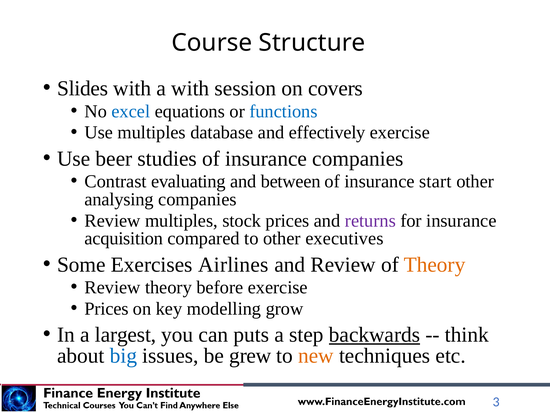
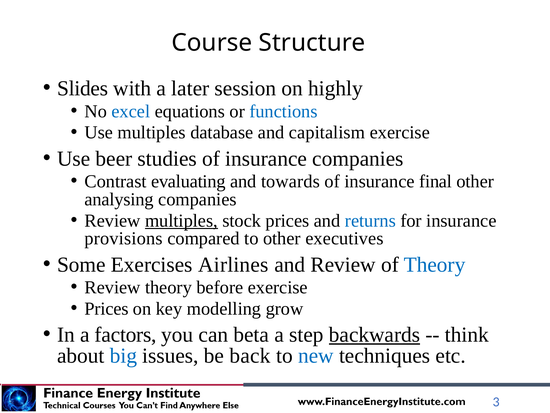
a with: with -> later (190, 88)
covers: covers -> highly (336, 88)
effectively: effectively -> capitalism (327, 132)
between: between -> towards (291, 181)
start: start -> final (436, 181)
multiples underline: none -> present (181, 220)
returns colour: purple -> blue (370, 220)
acquisition: acquisition -> provisions (124, 238)
Theory colour: orange -> blue (435, 264)
largest: largest -> factors (126, 334)
puts: puts -> beta (251, 334)
grew: grew -> back (250, 355)
new colour: orange -> blue (316, 355)
